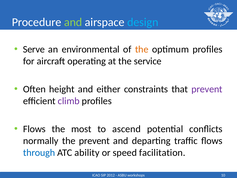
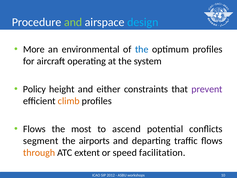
Serve: Serve -> More (34, 49)
the colour: orange -> blue (142, 49)
service: service -> system (148, 61)
Often: Often -> Policy (34, 89)
climb colour: purple -> orange (69, 101)
normally: normally -> segment (41, 141)
the prevent: prevent -> airports (94, 141)
through colour: blue -> orange (39, 153)
ability: ability -> extent (87, 153)
